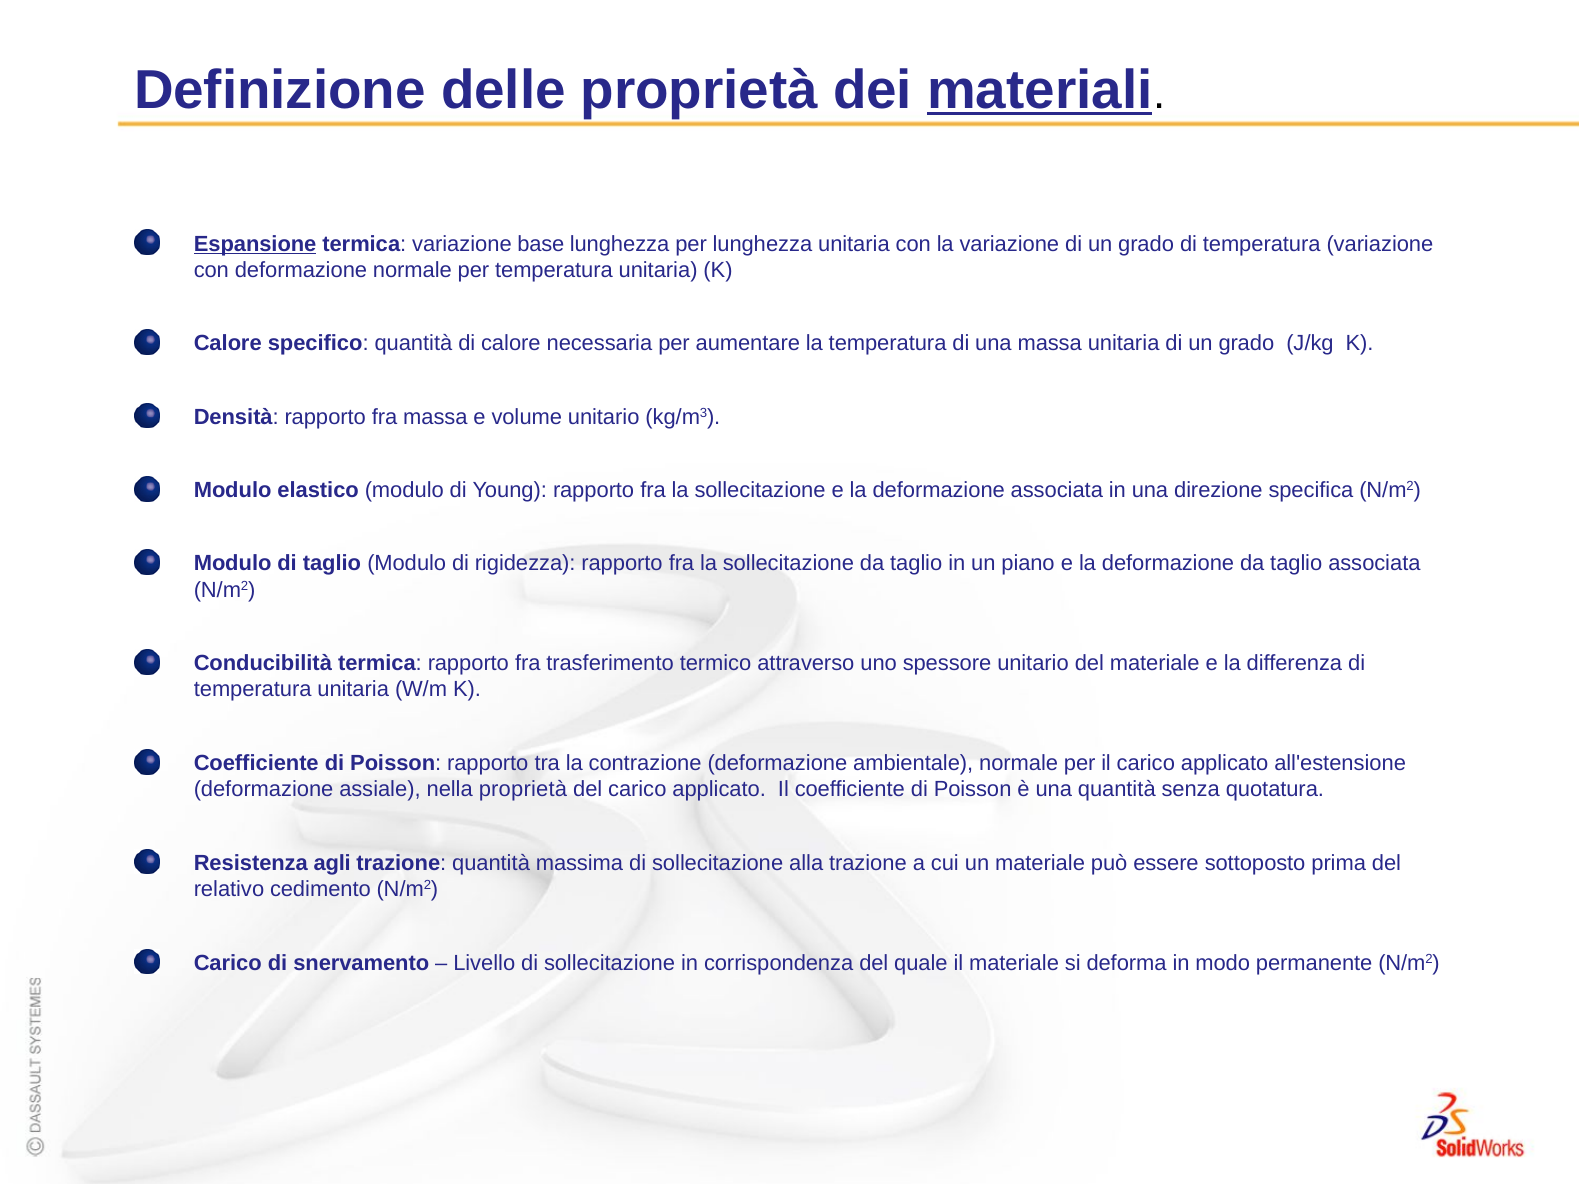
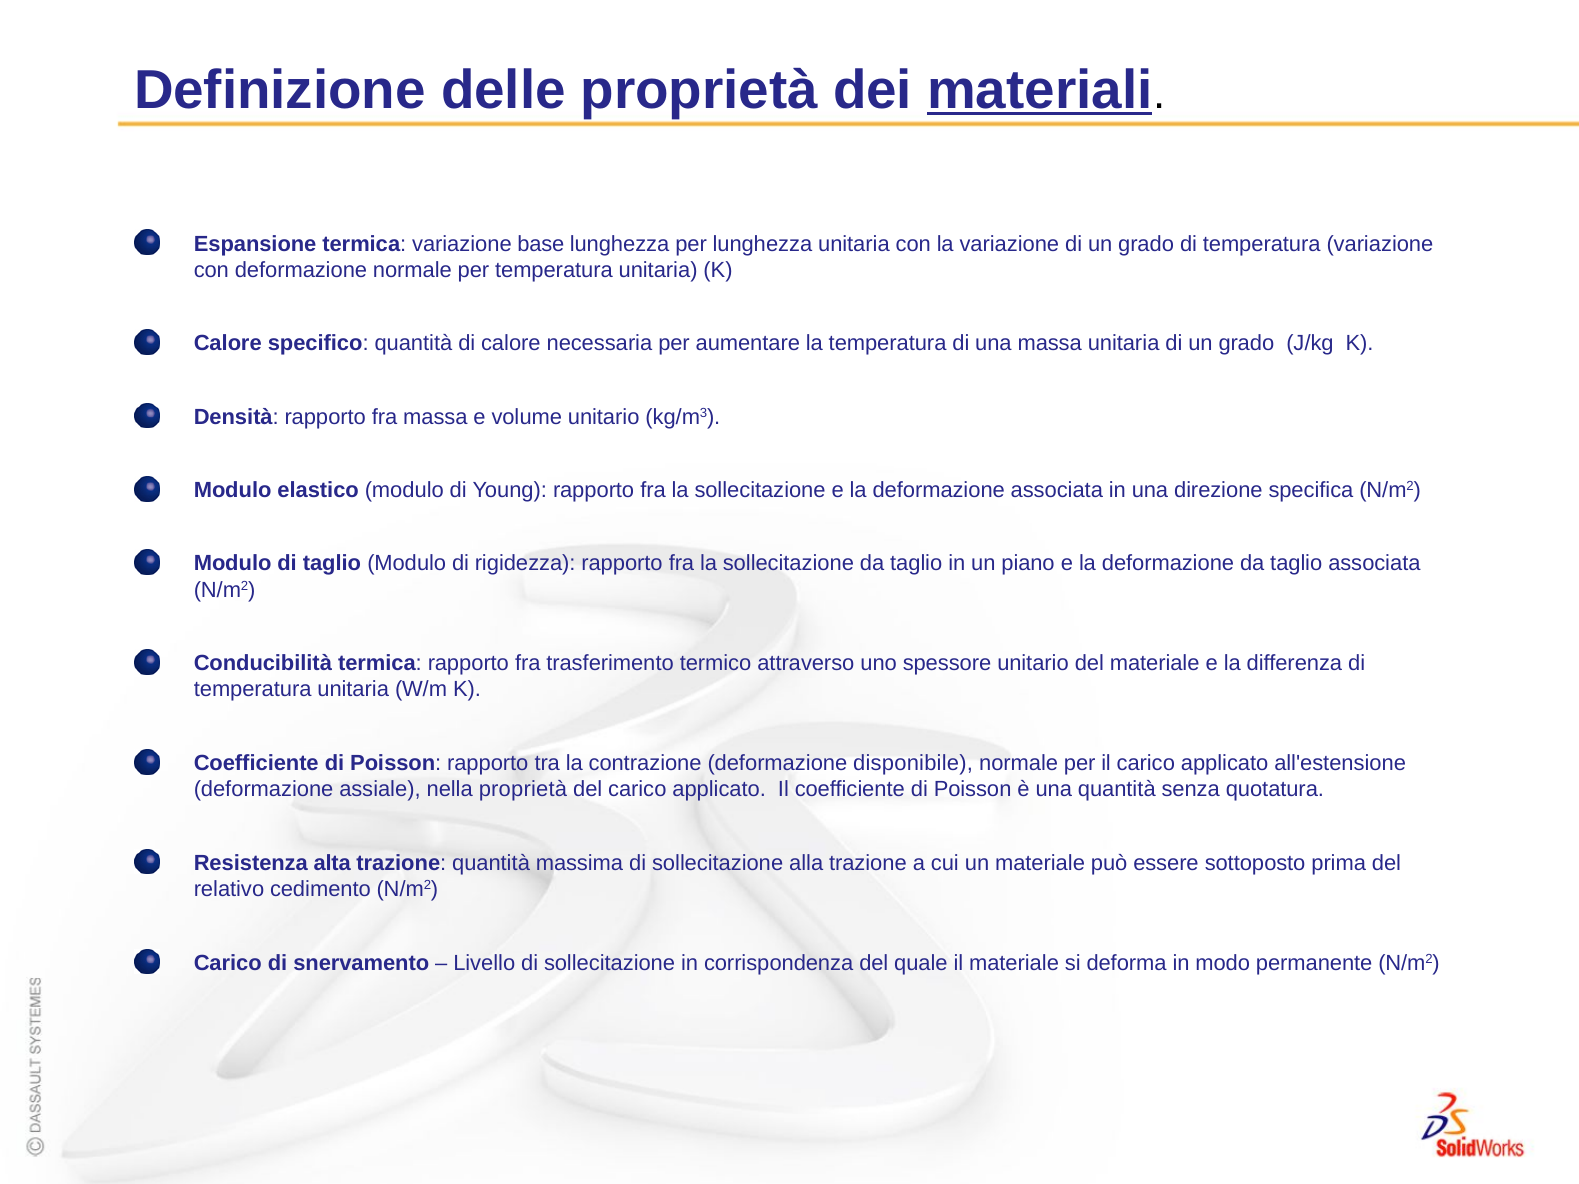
Espansione underline: present -> none (255, 244)
ambientale: ambientale -> disponibile (913, 764)
agli: agli -> alta (332, 863)
